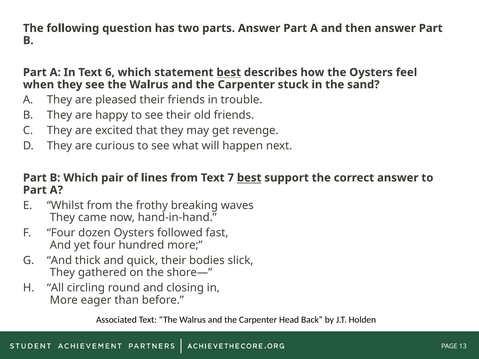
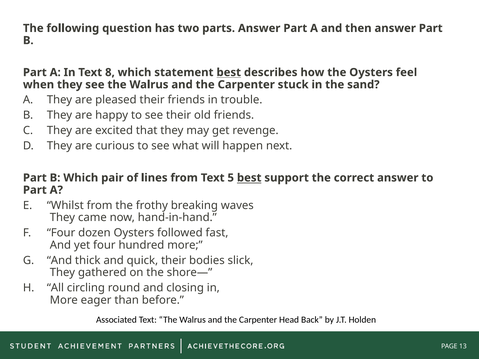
6: 6 -> 8 (110, 72)
7: 7 -> 5 (231, 178)
